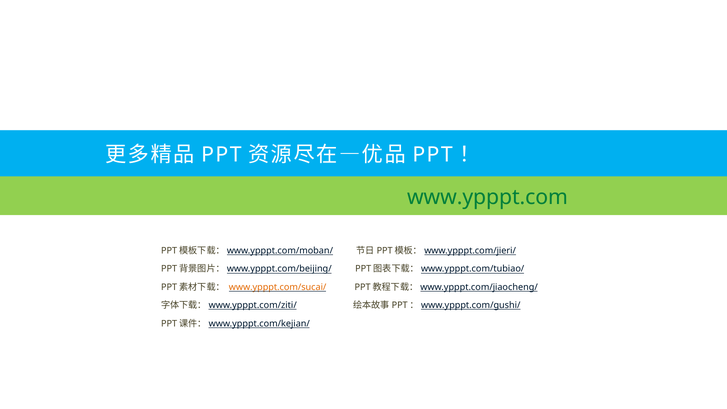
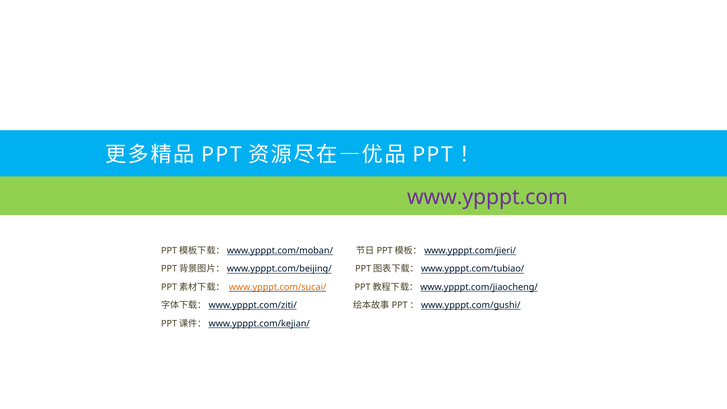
www.ypppt.com colour: green -> purple (487, 197)
